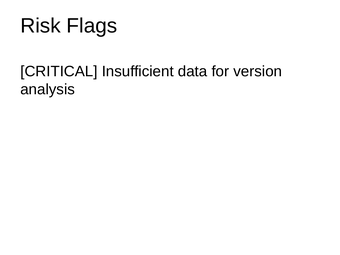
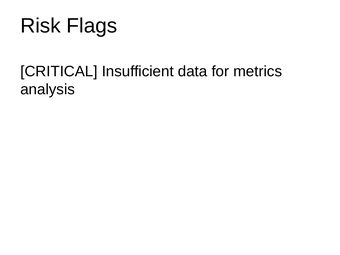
version: version -> metrics (258, 71)
